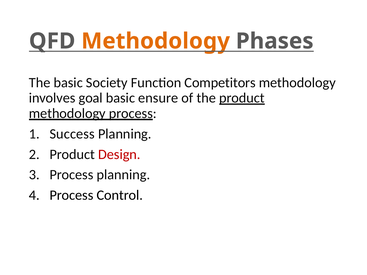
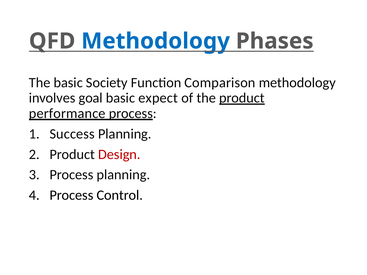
Methodology colour: orange -> blue (156, 41)
Competitors: Competitors -> Comparison (220, 83)
ensure: ensure -> expect (158, 98)
methodology: methodology -> performance (67, 113)
